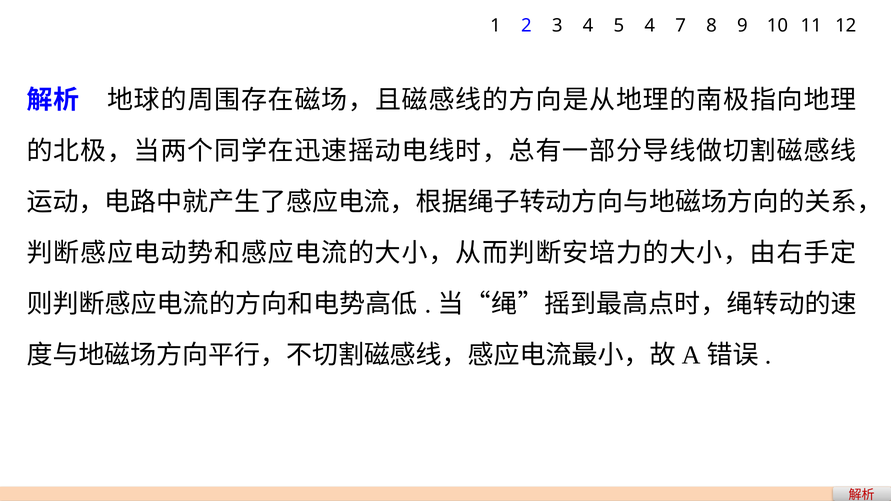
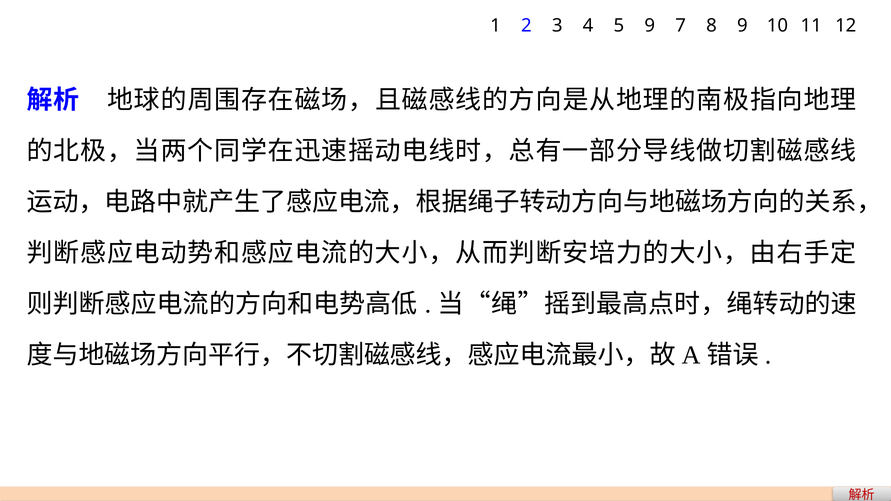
5 4: 4 -> 9 (650, 26)
